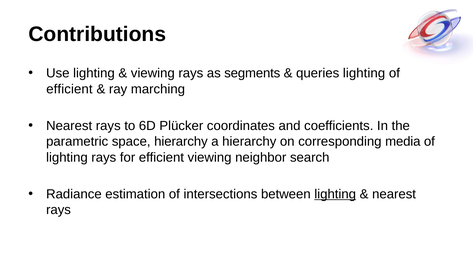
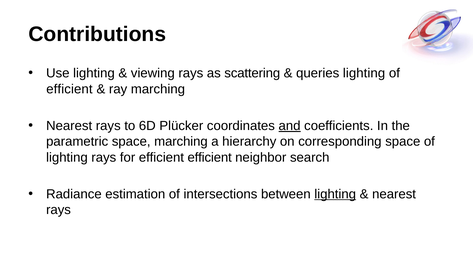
segments: segments -> scattering (252, 73)
and underline: none -> present (290, 126)
space hierarchy: hierarchy -> marching (181, 142)
corresponding media: media -> space (403, 142)
efficient viewing: viewing -> efficient (210, 157)
